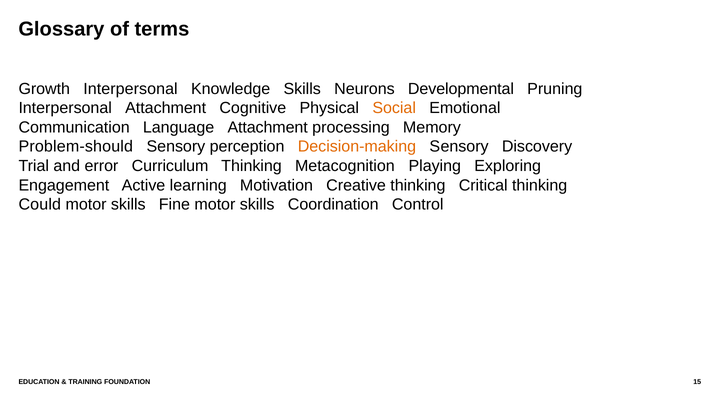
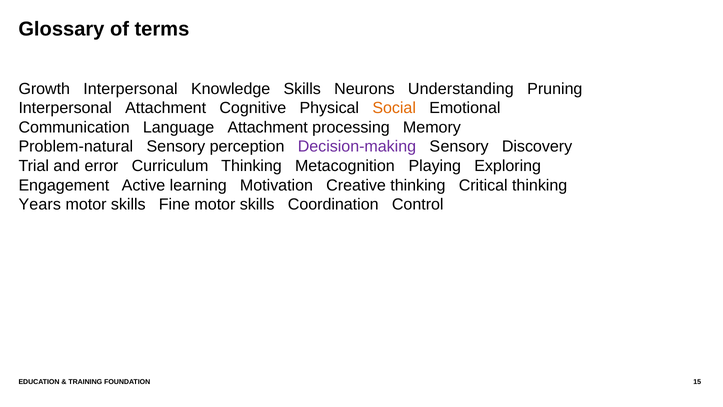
Developmental: Developmental -> Understanding (461, 89)
Problem-should: Problem-should -> Problem-natural (76, 147)
Decision-making colour: orange -> purple (357, 147)
Could: Could -> Years (40, 204)
